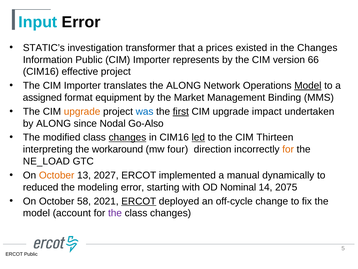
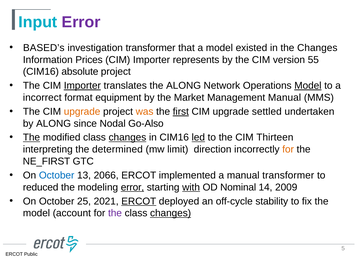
Error colour: black -> purple (81, 22)
STATIC’s: STATIC’s -> BASED’s (44, 48)
a prices: prices -> model (219, 48)
Information Public: Public -> Prices (89, 60)
66: 66 -> 55 (313, 60)
effective: effective -> absolute (80, 72)
Importer underline: none -> present (82, 85)
assigned: assigned -> incorrect (42, 97)
Management Binding: Binding -> Manual (285, 97)
was colour: blue -> orange (145, 111)
impact: impact -> settled (267, 111)
The underline: none -> present (31, 137)
workaround: workaround -> determined (117, 149)
four: four -> limit (178, 149)
NE_LOAD: NE_LOAD -> NE_FIRST (46, 161)
October colour: orange -> blue (57, 175)
2027: 2027 -> 2066 (106, 175)
manual dynamically: dynamically -> transformer (288, 175)
error underline: none -> present (132, 187)
with underline: none -> present (191, 187)
2075: 2075 -> 2009 (286, 187)
58: 58 -> 25 (84, 201)
change: change -> stability (272, 201)
changes underline: none -> present (171, 213)
